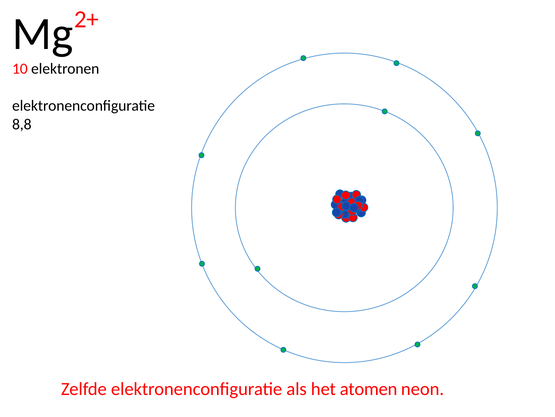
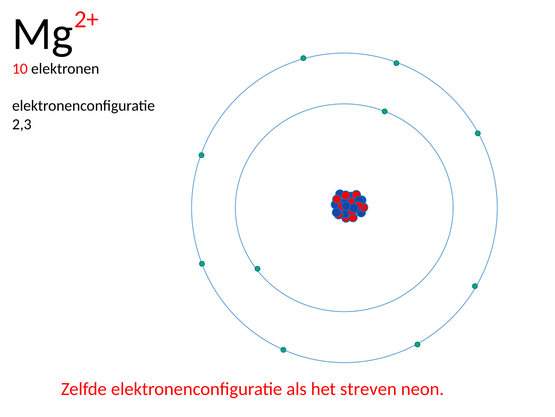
8,8: 8,8 -> 2,3 (22, 124)
atomen: atomen -> streven (368, 388)
